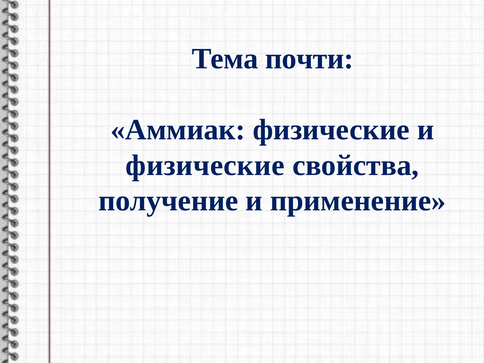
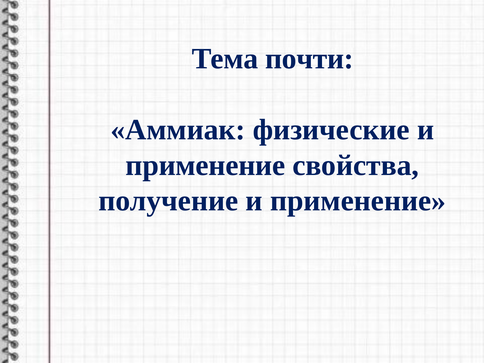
физические: физические -> применение (205, 165)
